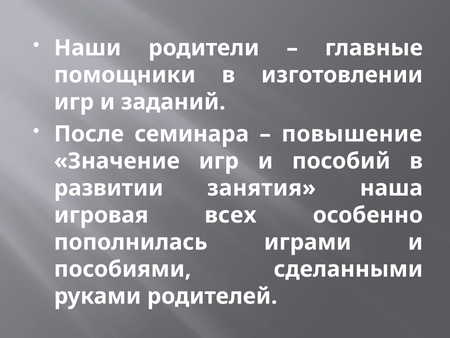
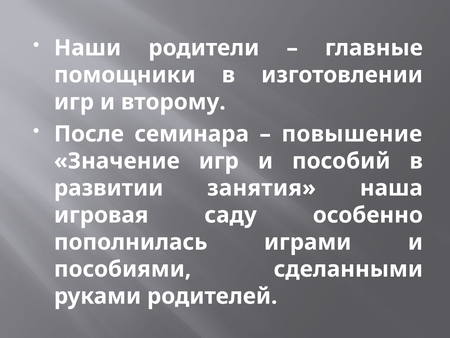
заданий: заданий -> второму (173, 102)
всех: всех -> саду (231, 215)
